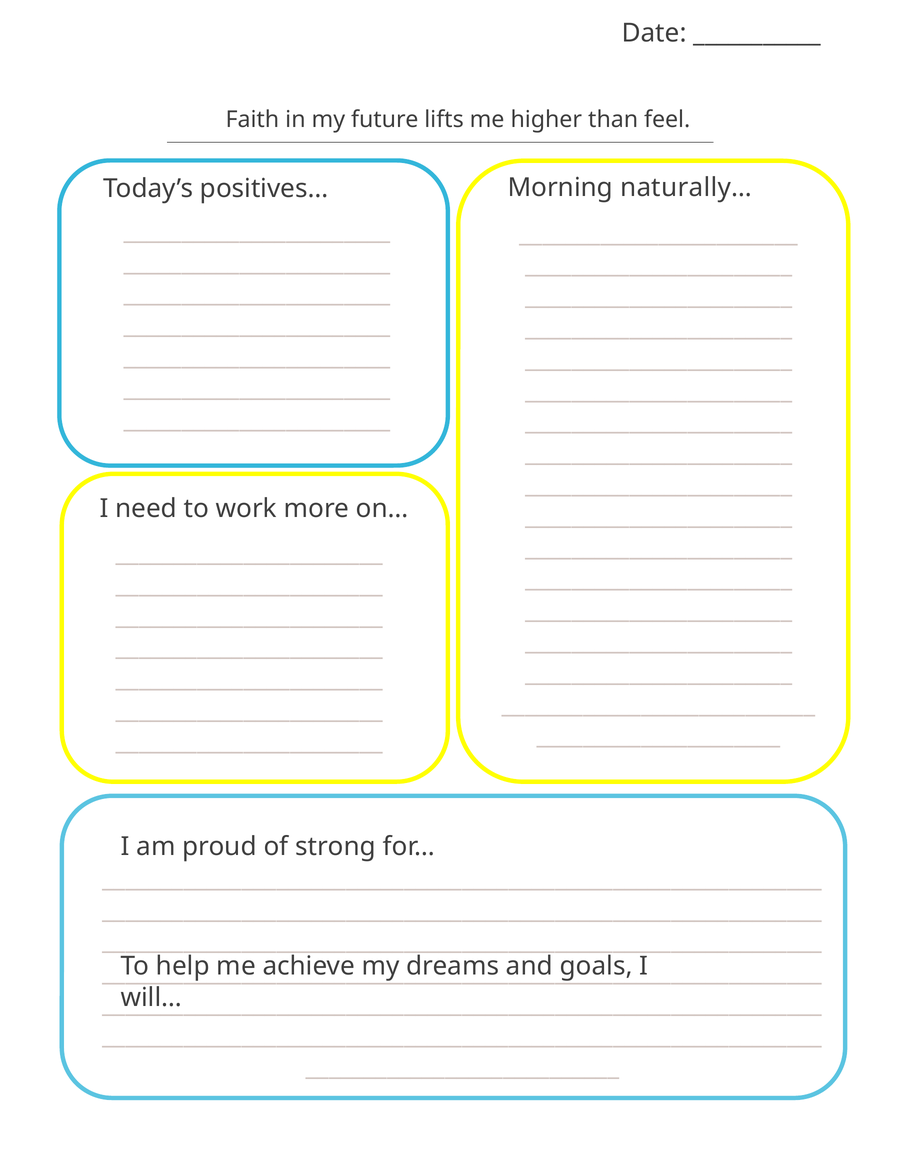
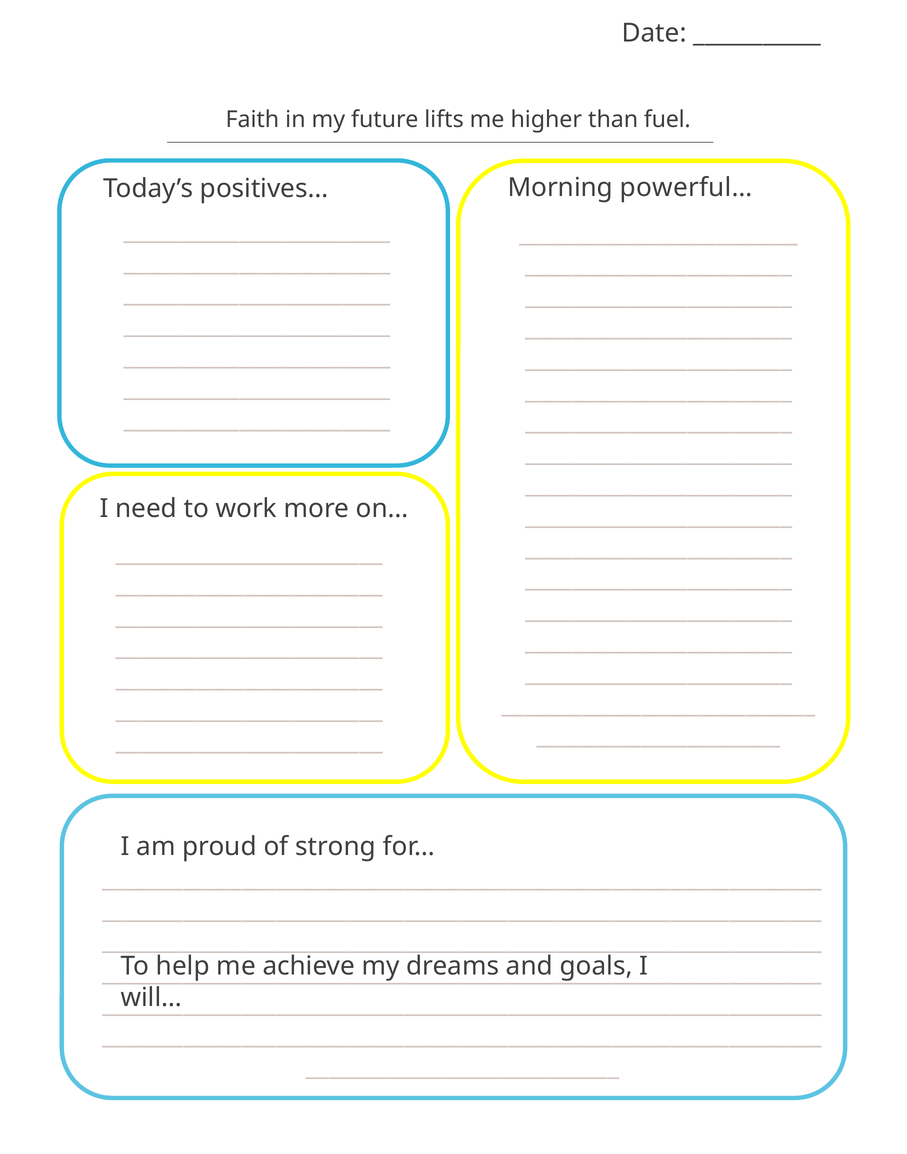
feel: feel -> fuel (667, 120)
naturally…: naturally… -> powerful… (686, 188)
